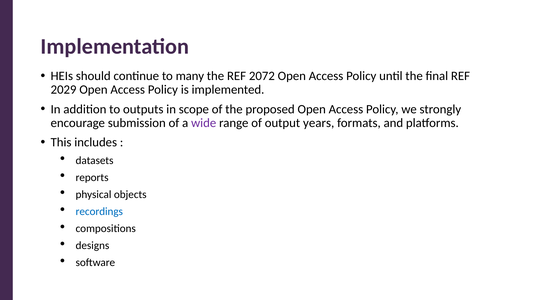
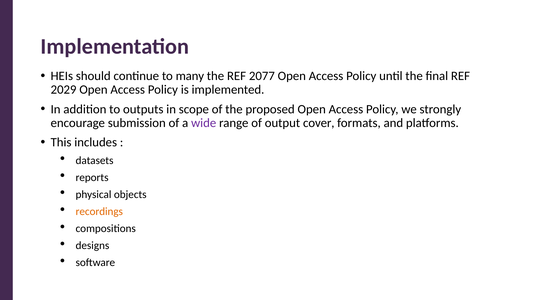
2072: 2072 -> 2077 (262, 76)
years: years -> cover (319, 123)
recordings colour: blue -> orange (99, 211)
